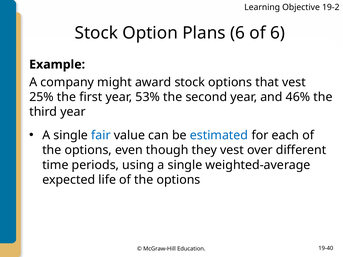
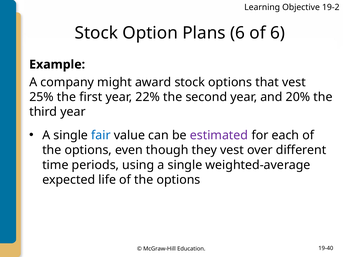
53%: 53% -> 22% (148, 97)
46%: 46% -> 20% (298, 97)
estimated colour: blue -> purple (219, 135)
